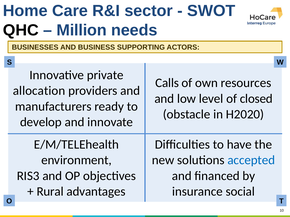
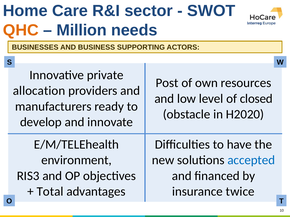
QHC colour: black -> orange (21, 30)
Calls: Calls -> Post (167, 83)
Rural: Rural -> Total (50, 192)
social: social -> twice (240, 192)
